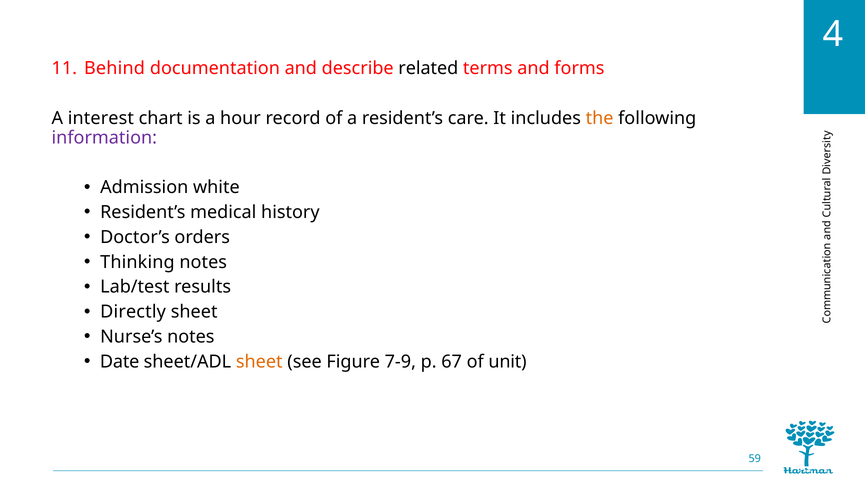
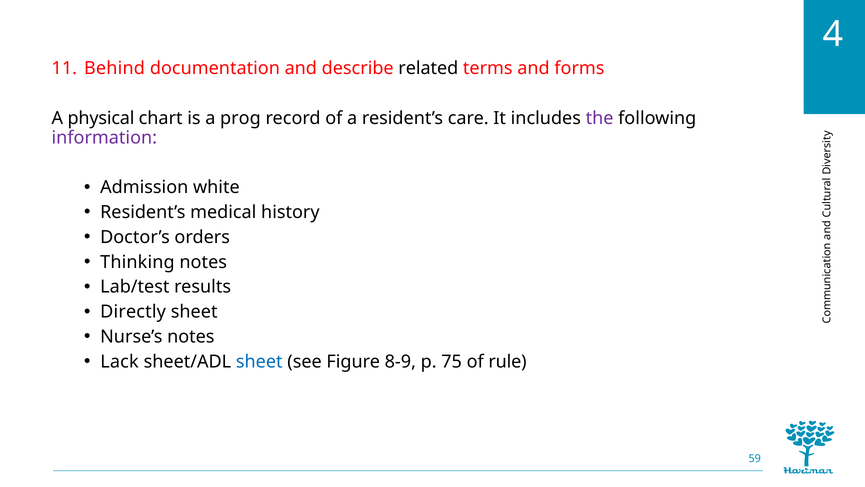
interest: interest -> physical (101, 118)
hour: hour -> prog (240, 118)
the colour: orange -> purple (600, 118)
Date: Date -> Lack (119, 361)
sheet colour: orange -> blue (259, 361)
7-9: 7-9 -> 8-9 (400, 361)
67: 67 -> 75 (452, 361)
unit: unit -> rule (507, 361)
